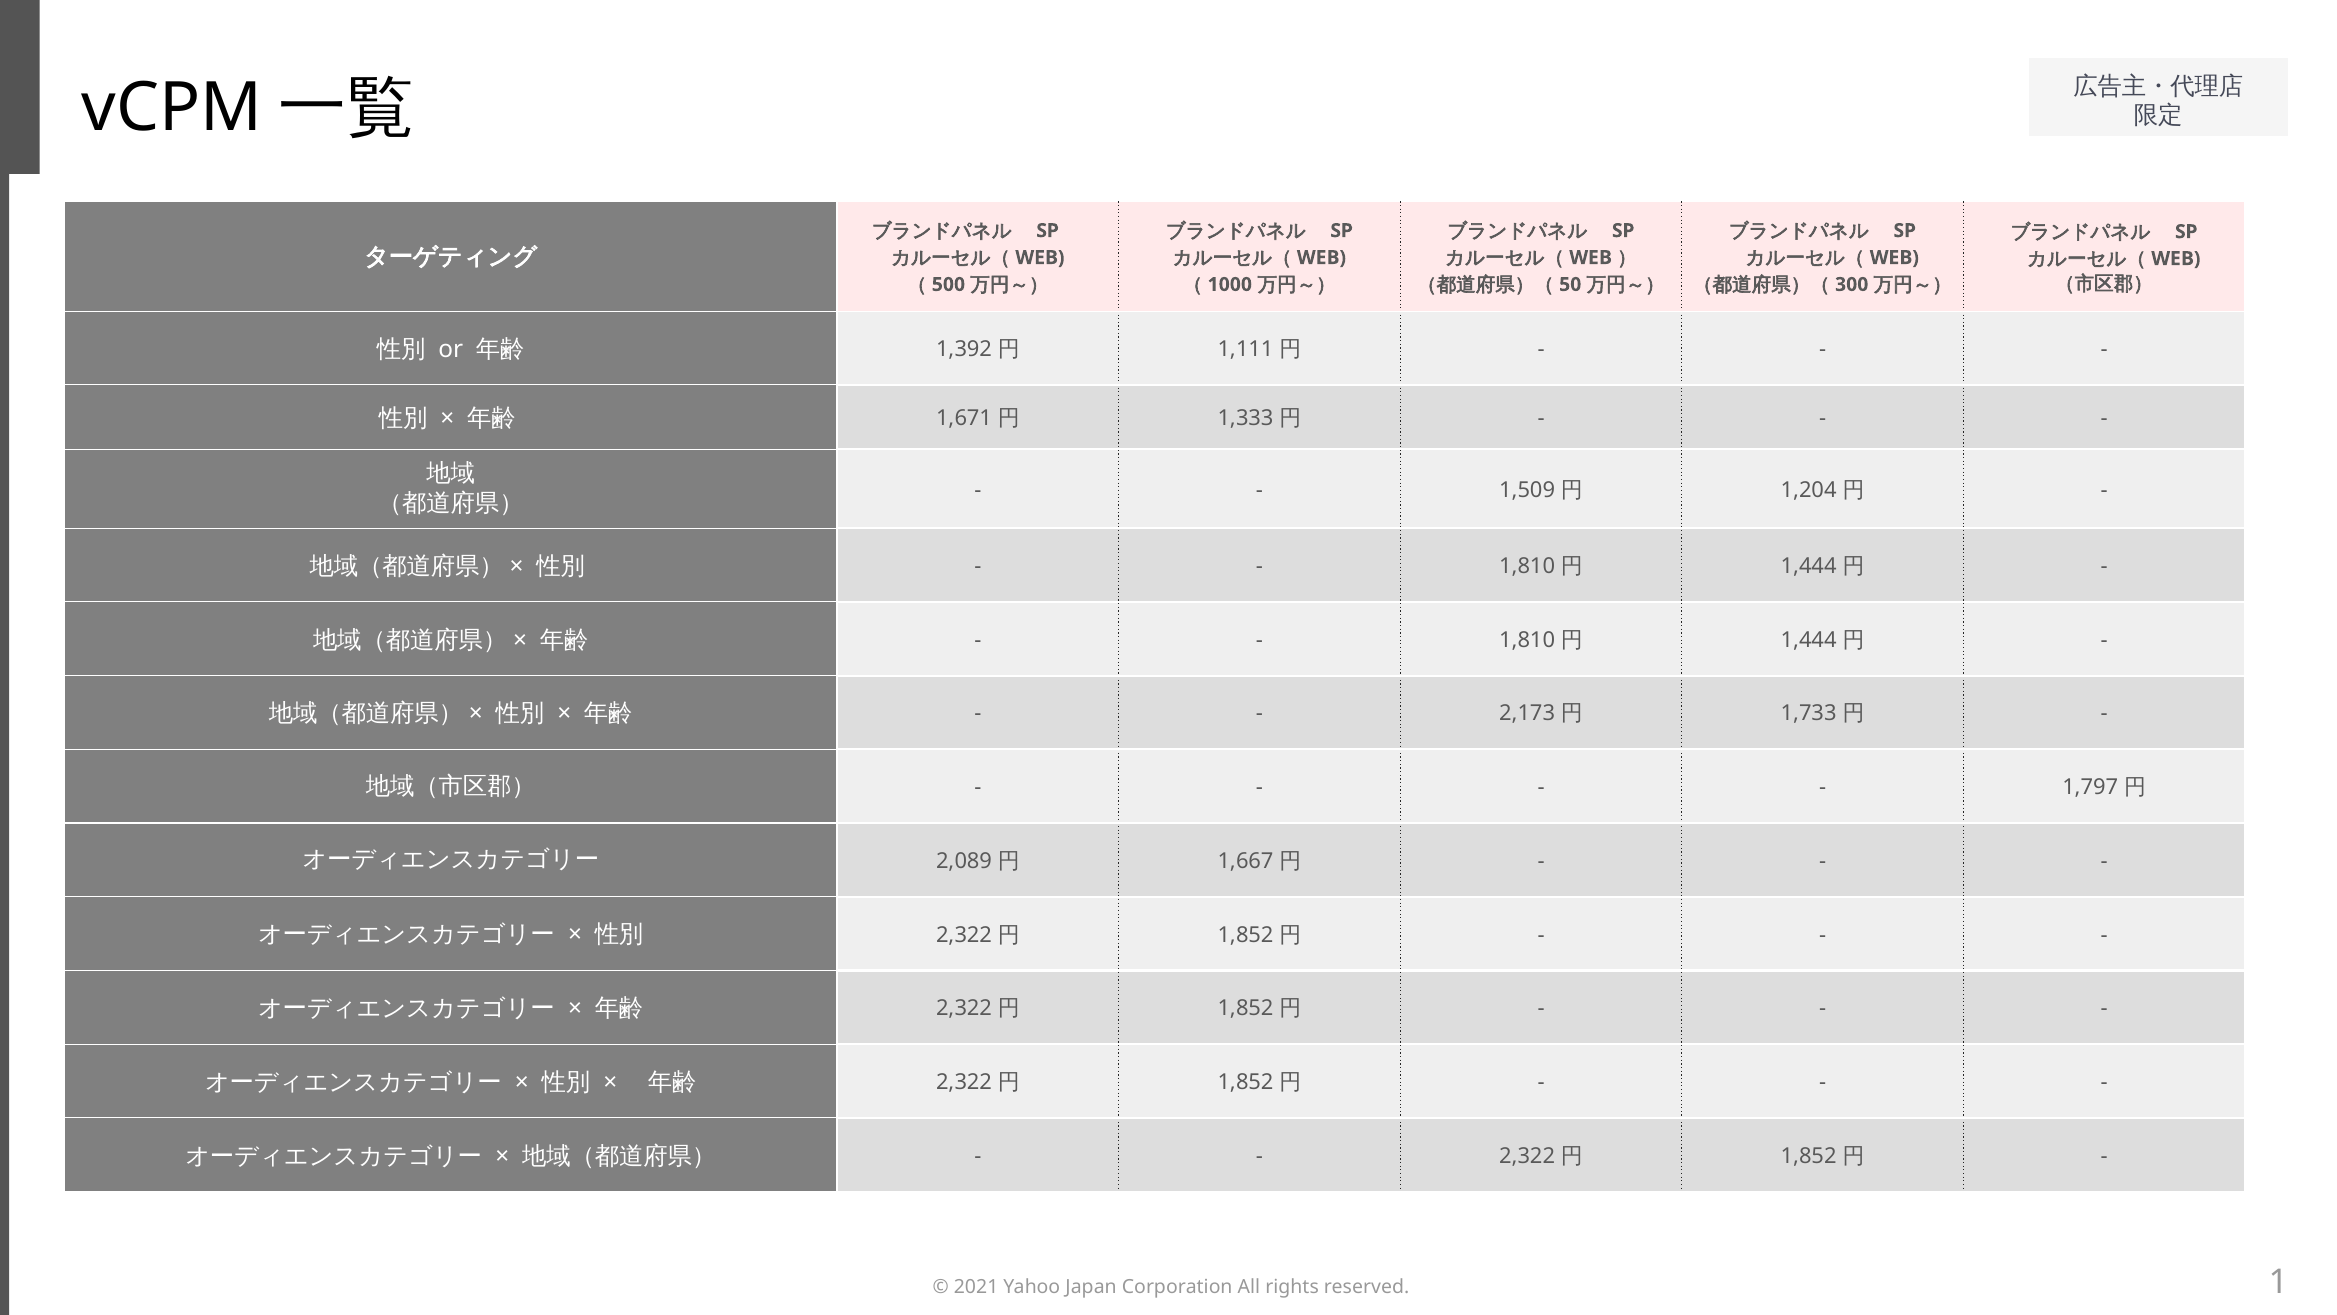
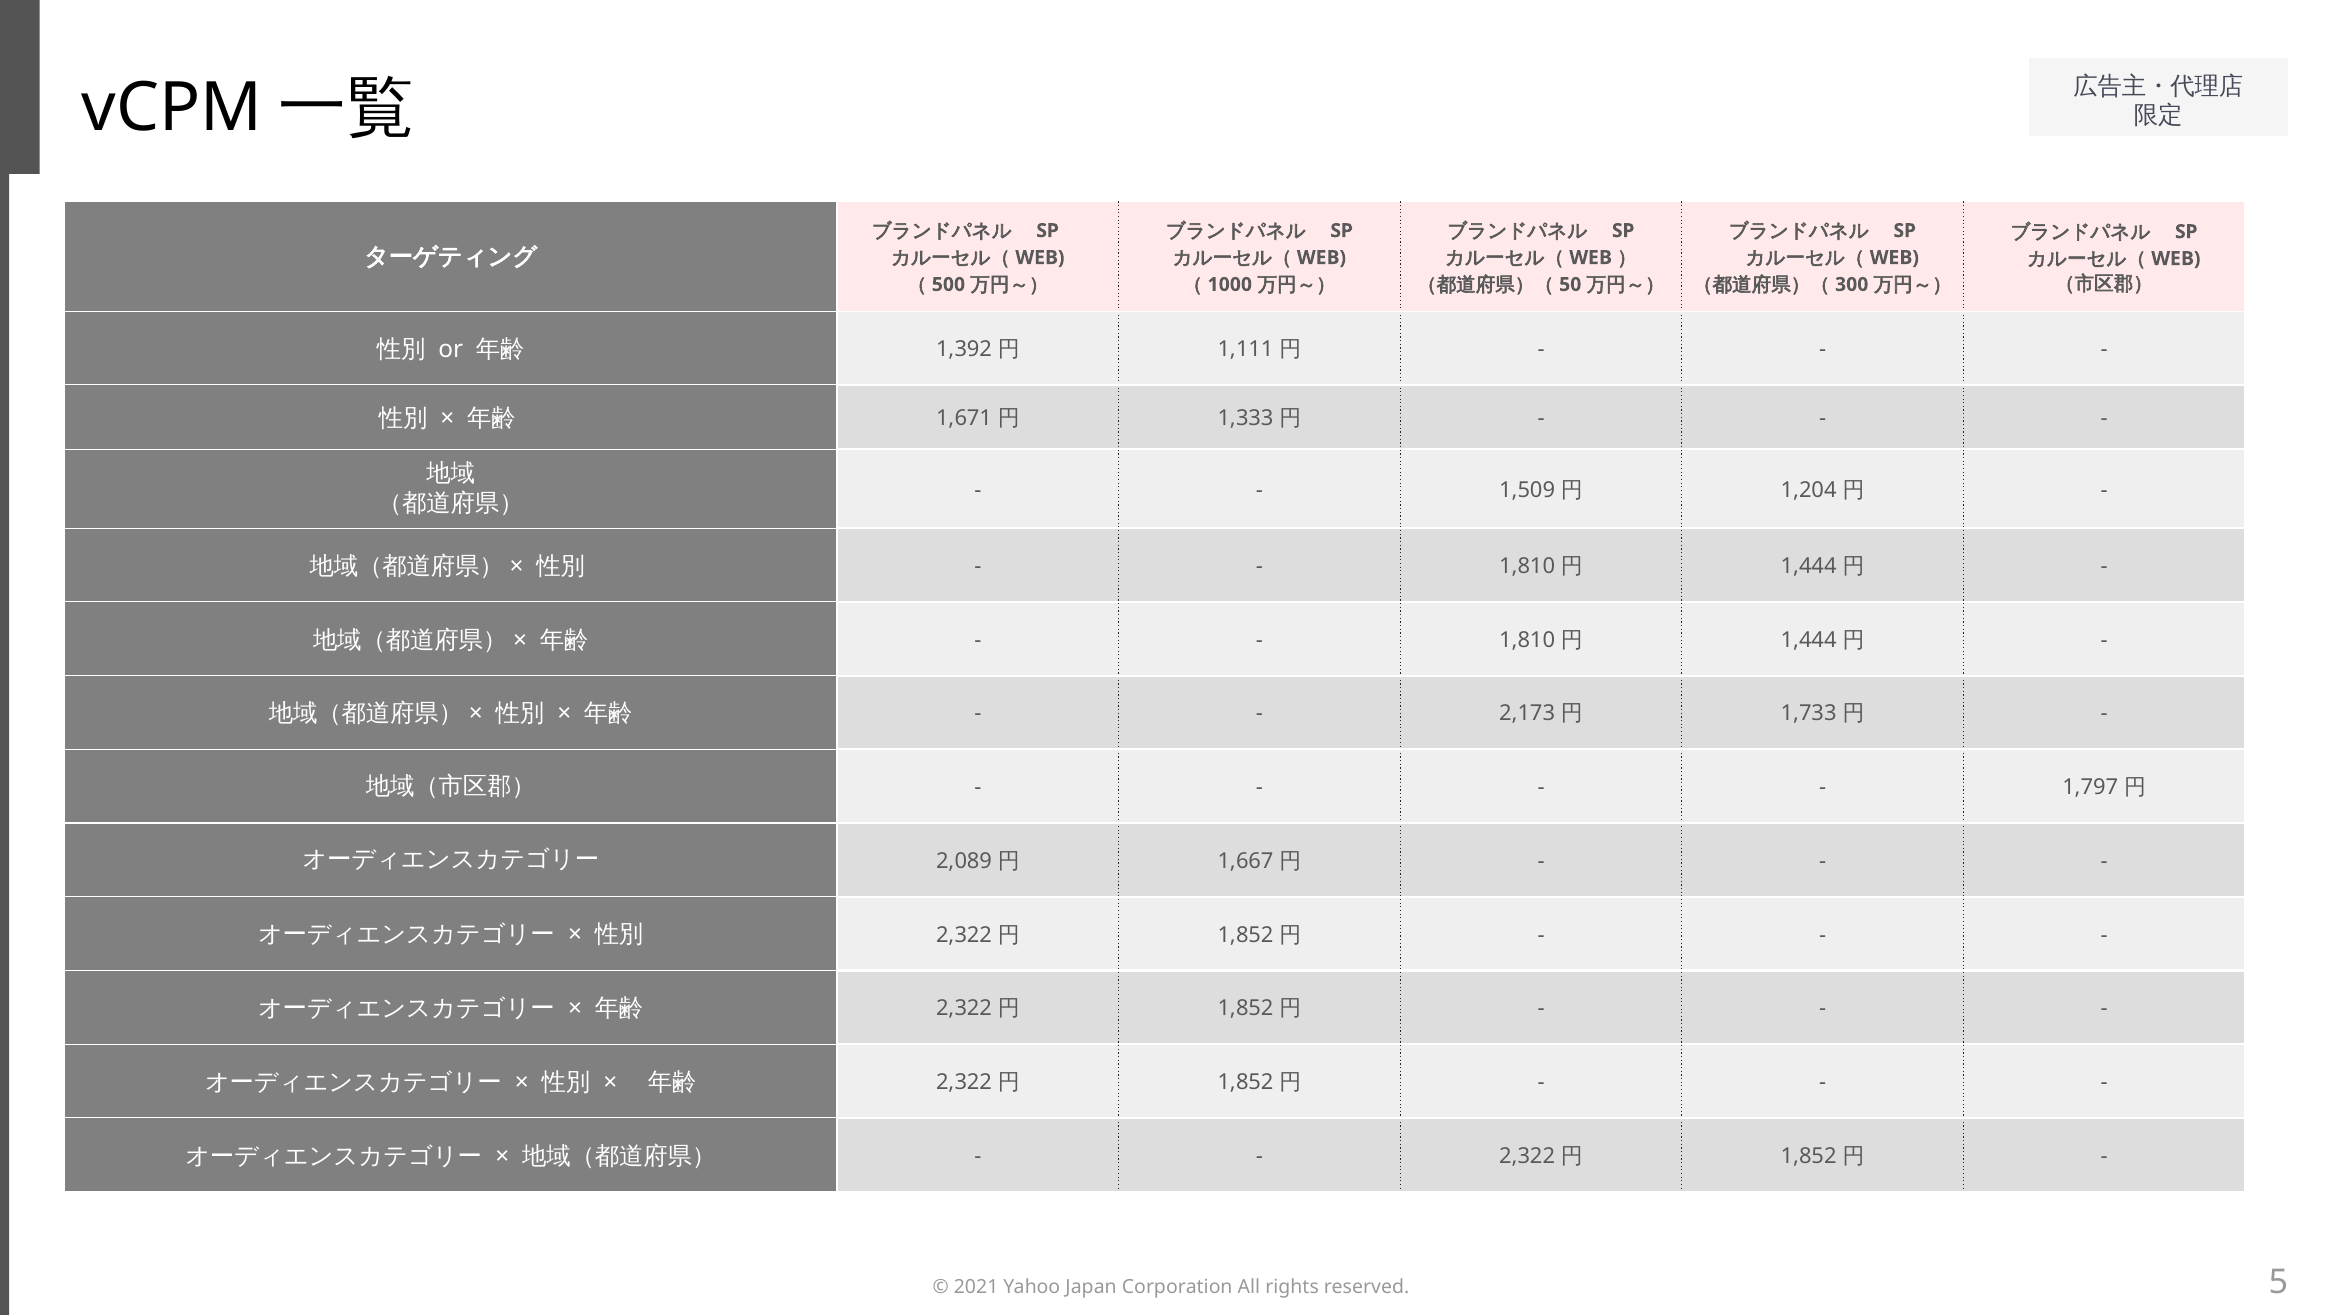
1: 1 -> 5 (2278, 1282)
